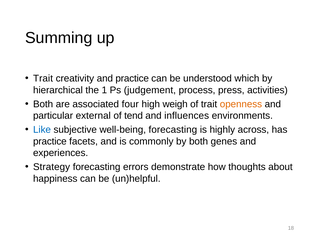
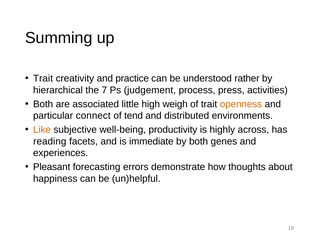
which: which -> rather (247, 79)
1: 1 -> 7 (104, 90)
four: four -> little (130, 104)
external: external -> connect (93, 116)
influences: influences -> distributed (187, 116)
Like colour: blue -> orange (42, 130)
well-being forecasting: forecasting -> productivity (173, 130)
practice: practice -> reading (50, 141)
commonly: commonly -> immediate (151, 141)
Strategy: Strategy -> Pleasant (52, 167)
